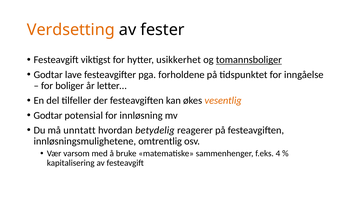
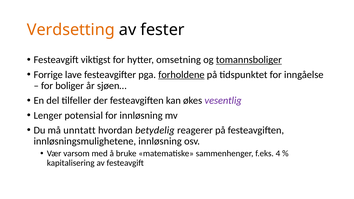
usikkerhet: usikkerhet -> omsetning (179, 60)
Godtar: Godtar -> Forrige (48, 75)
forholdene underline: none -> present (181, 75)
letter…: letter… -> sjøen… (112, 86)
vesentlig colour: orange -> purple (223, 101)
Godtar: Godtar -> Lenger (48, 115)
innløsningsmulighetene omtrentlig: omtrentlig -> innløsning (160, 141)
